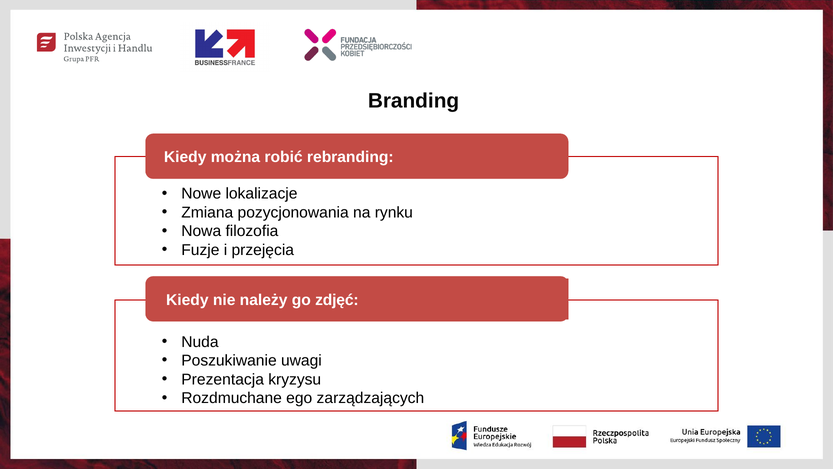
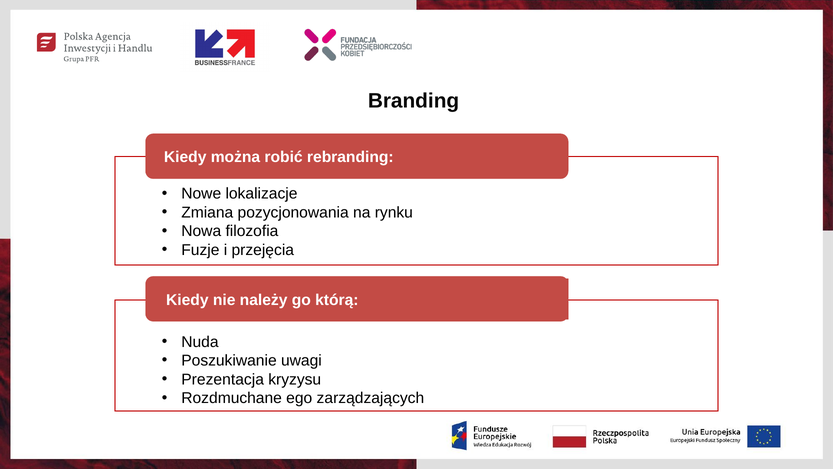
zdjęć: zdjęć -> którą (337, 300)
